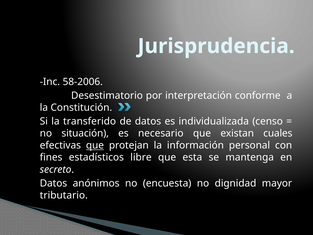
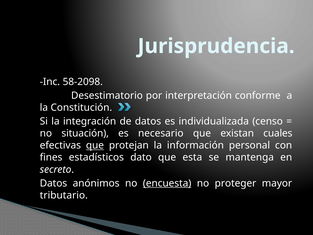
58-2006: 58-2006 -> 58-2098 (83, 82)
transferido: transferido -> integración (90, 121)
libre: libre -> dato (141, 157)
encuesta underline: none -> present (167, 183)
dignidad: dignidad -> proteger (236, 183)
